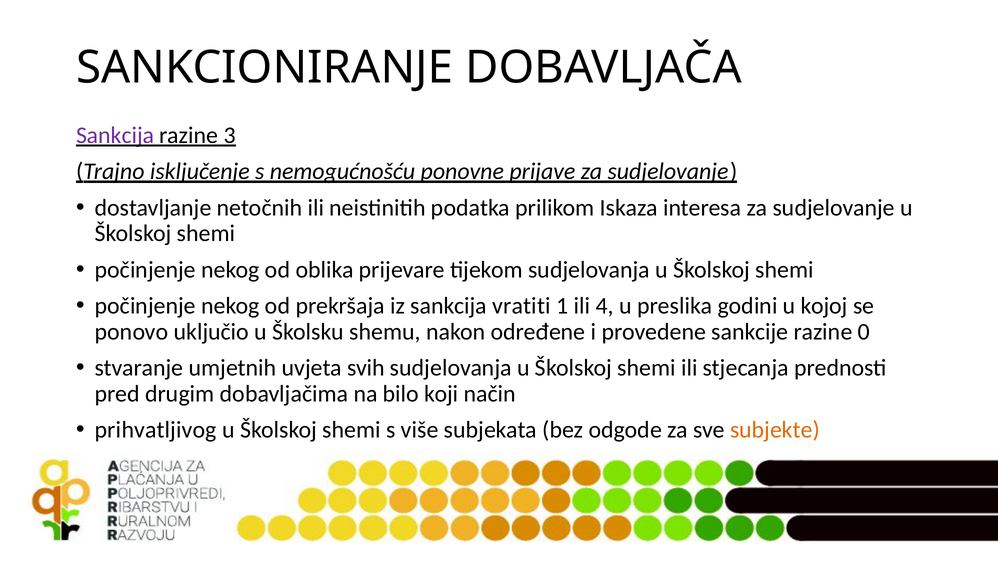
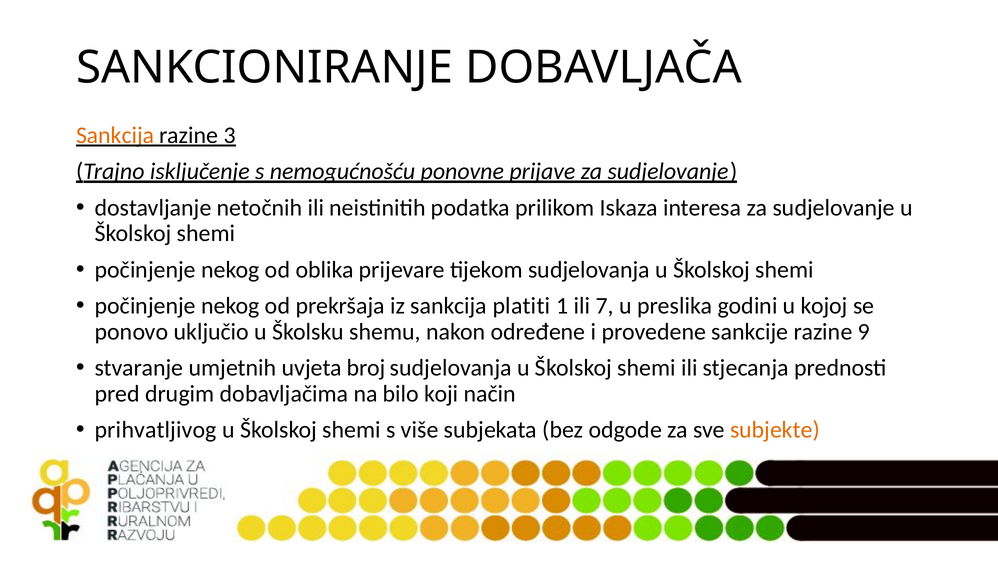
Sankcija colour: purple -> orange (115, 135)
vratiti: vratiti -> platiti (521, 306)
4: 4 -> 7 (605, 306)
0: 0 -> 9 (864, 332)
svih: svih -> broj (366, 368)
